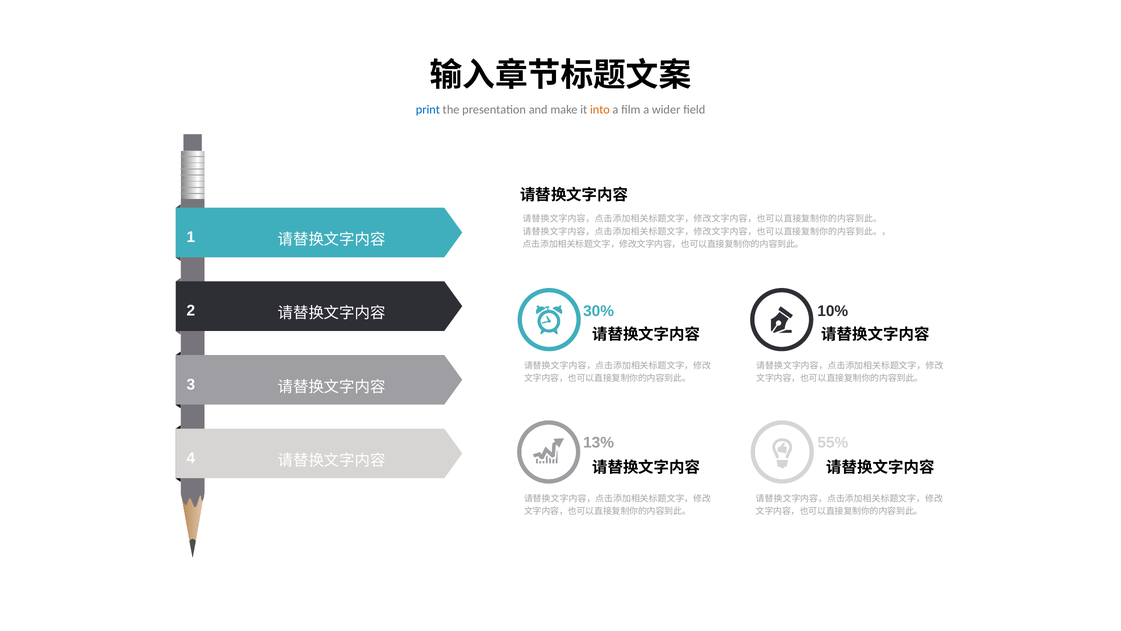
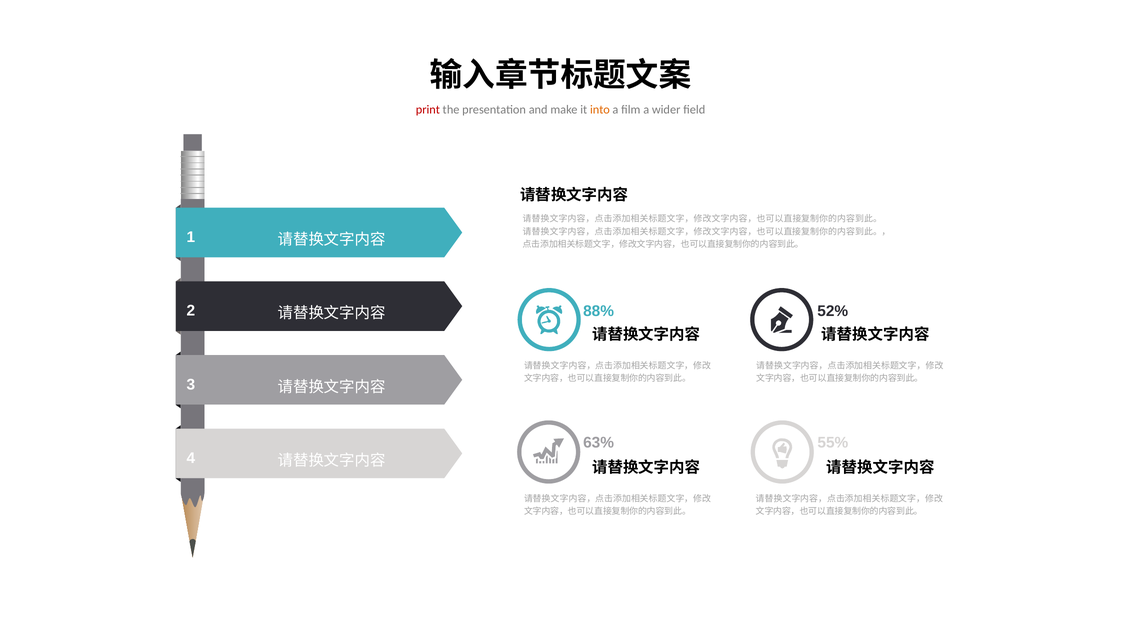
print colour: blue -> red (428, 110)
30%: 30% -> 88% (599, 311)
10%: 10% -> 52% (833, 311)
13%: 13% -> 63% (599, 442)
